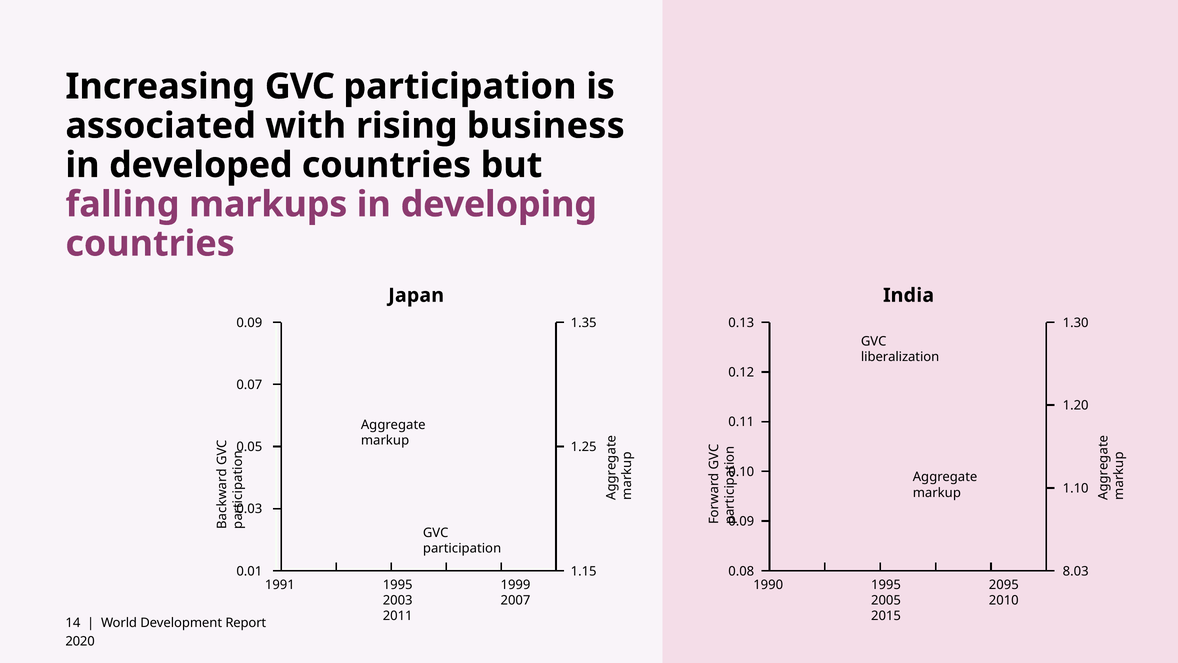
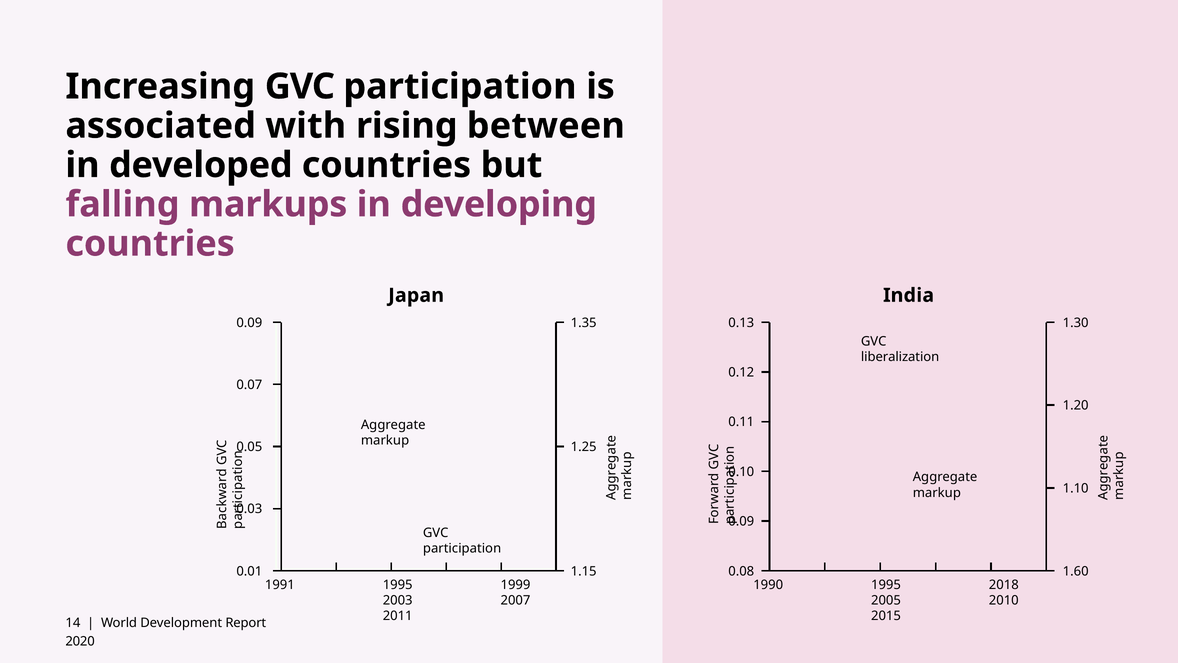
business: business -> between (546, 126)
8.03: 8.03 -> 1.60 (1076, 571)
2095: 2095 -> 2018 (1004, 584)
